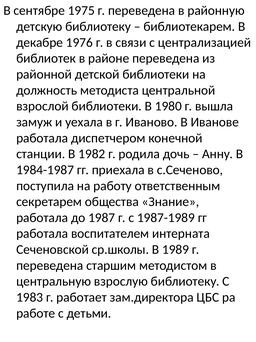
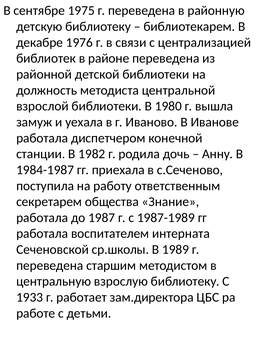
1983: 1983 -> 1933 (30, 297)
